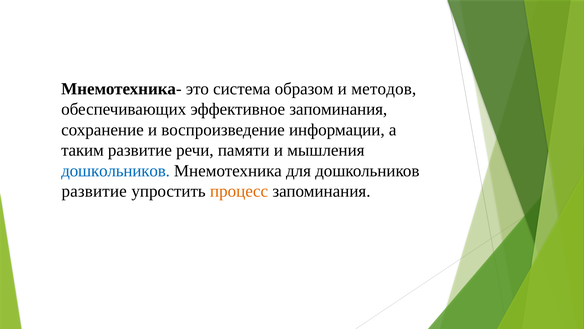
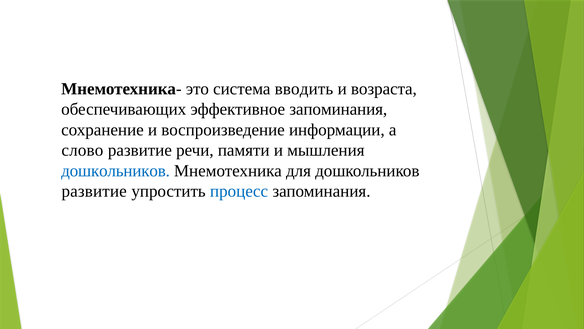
образом: образом -> вводить (304, 89)
методов: методов -> возраста (384, 89)
таким: таким -> слово (82, 150)
процесс colour: orange -> blue (239, 191)
